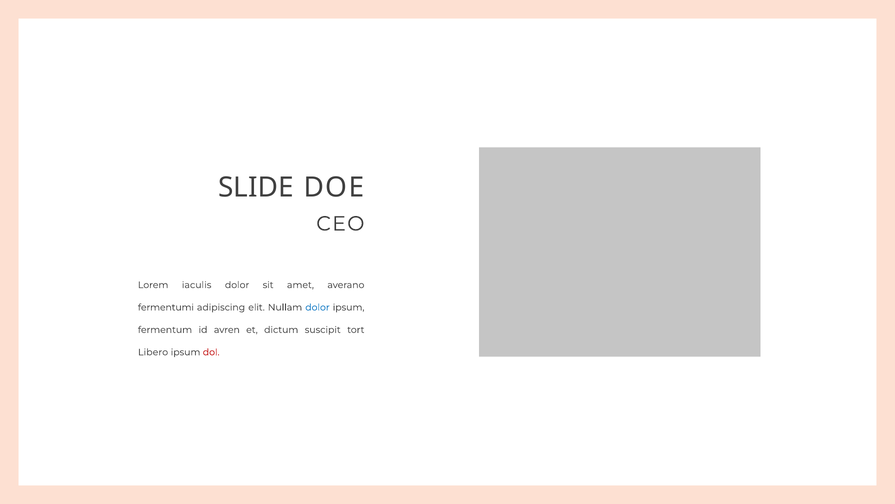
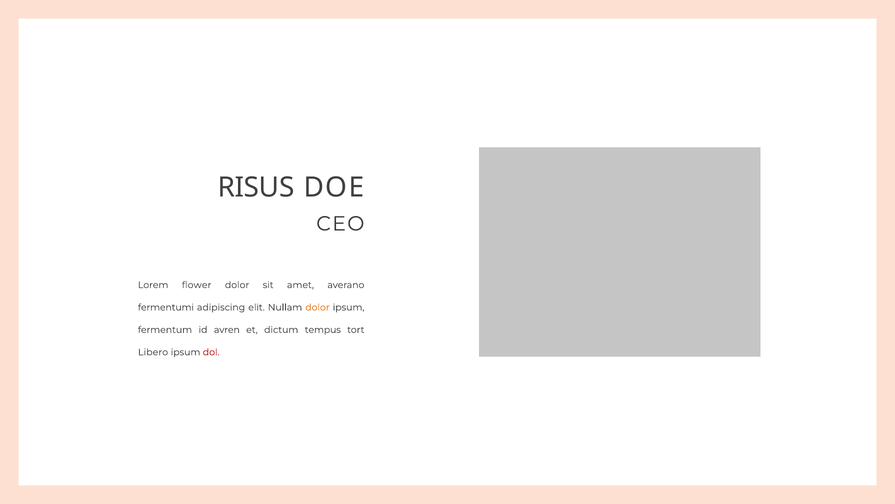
SLIDE: SLIDE -> RISUS (256, 187)
iaculis: iaculis -> flower (197, 285)
dolor colour: blue -> orange (317, 307)
suscipit: suscipit -> tempus (323, 329)
